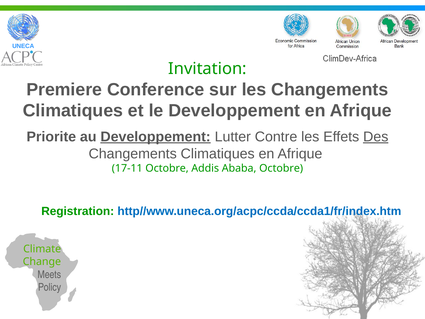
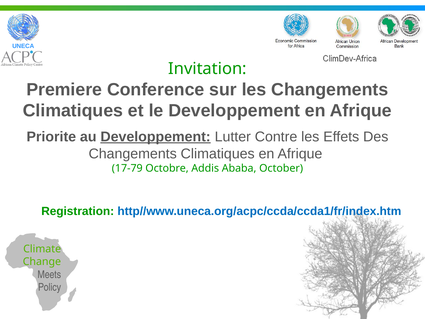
Des underline: present -> none (376, 137)
17-11: 17-11 -> 17-79 (127, 168)
Ababa Octobre: Octobre -> October (281, 168)
